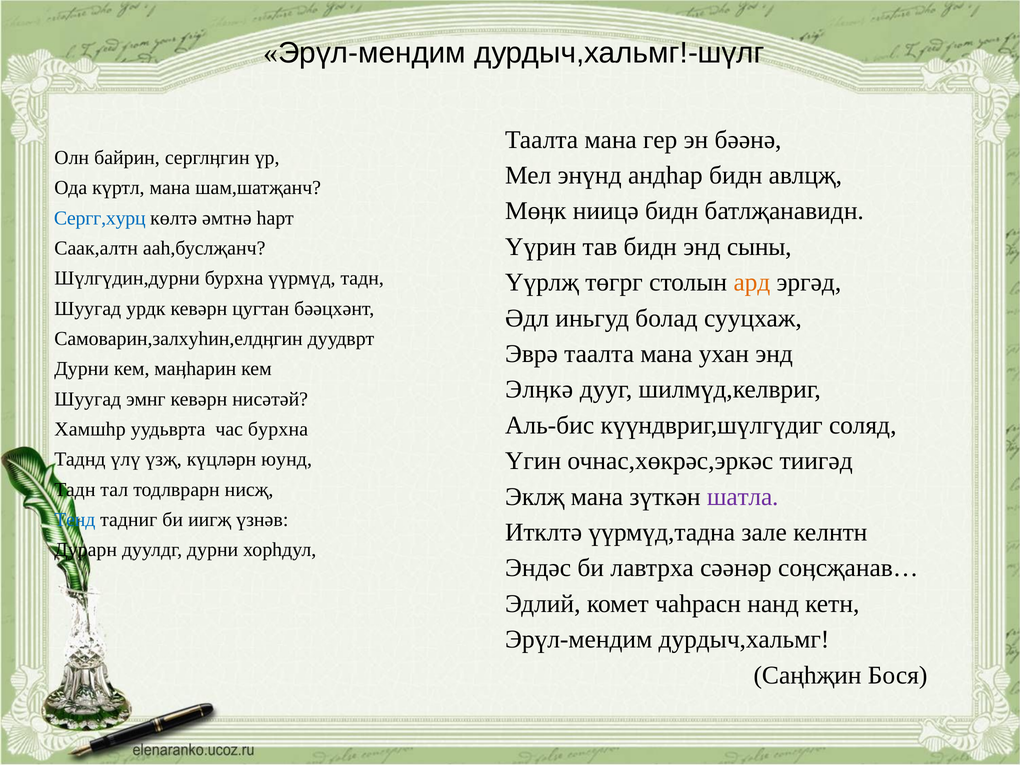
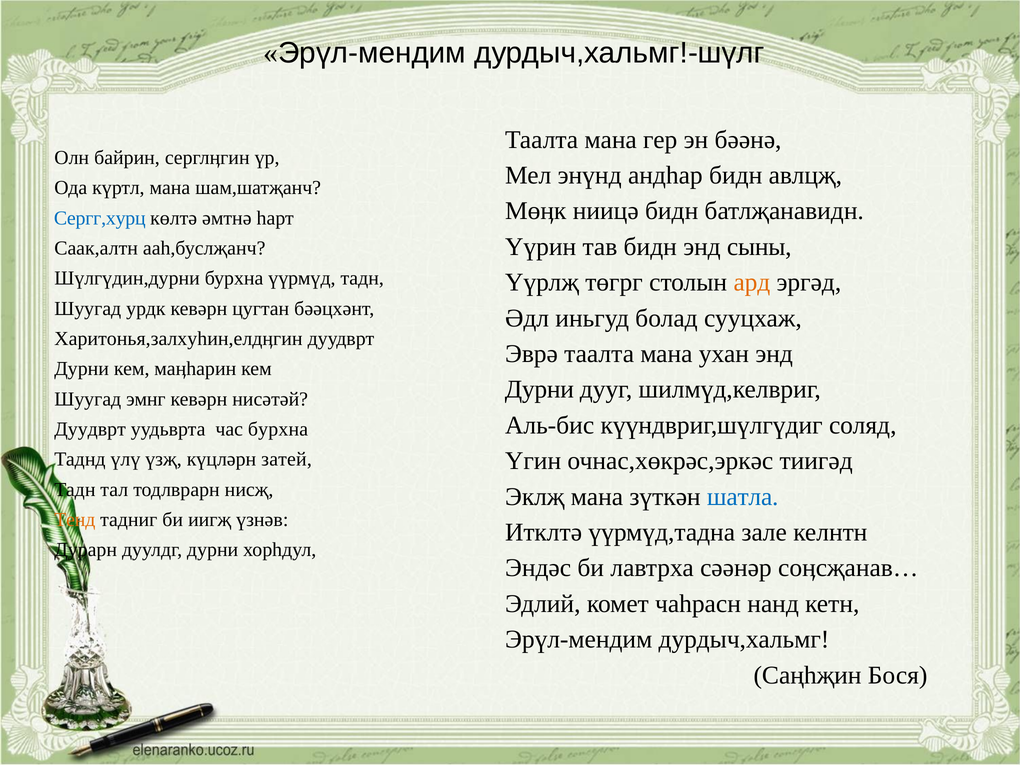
Самоварин,залхуһин,елдӊгин: Самоварин,залхуһин,елдӊгин -> Харитонья,залхуһин,елдӊгин (178, 339)
Элӊкə: Элӊкə -> Дурни (539, 390)
Хамшһр: Хамшһр -> Дуудврт (90, 429)
юунд: юунд -> затей (287, 459)
шатла colour: purple -> blue (743, 497)
Тенд colour: blue -> orange (75, 520)
